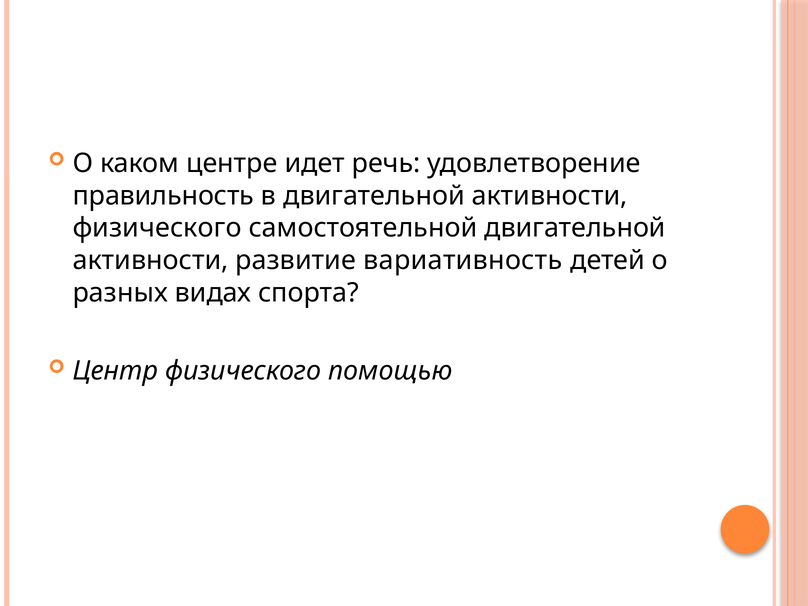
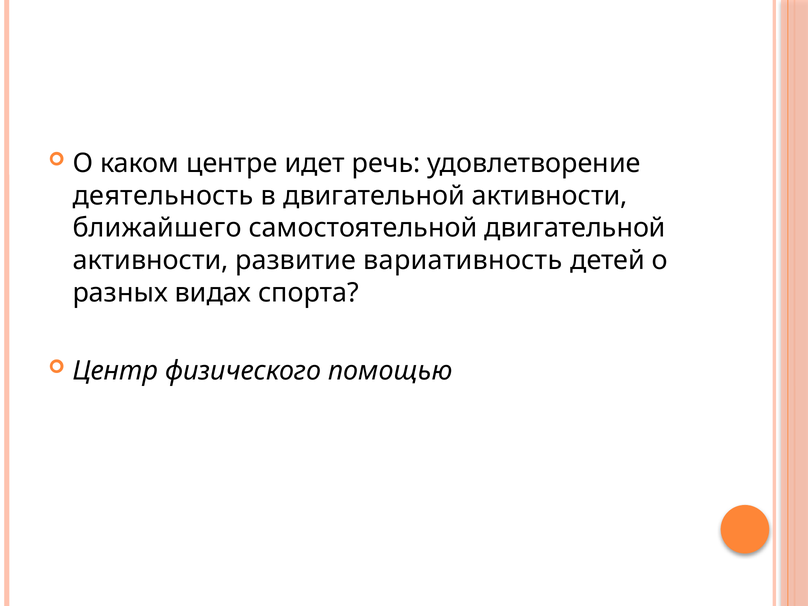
правильность: правильность -> деятельность (163, 196)
физического: физического -> ближайшего (157, 228)
